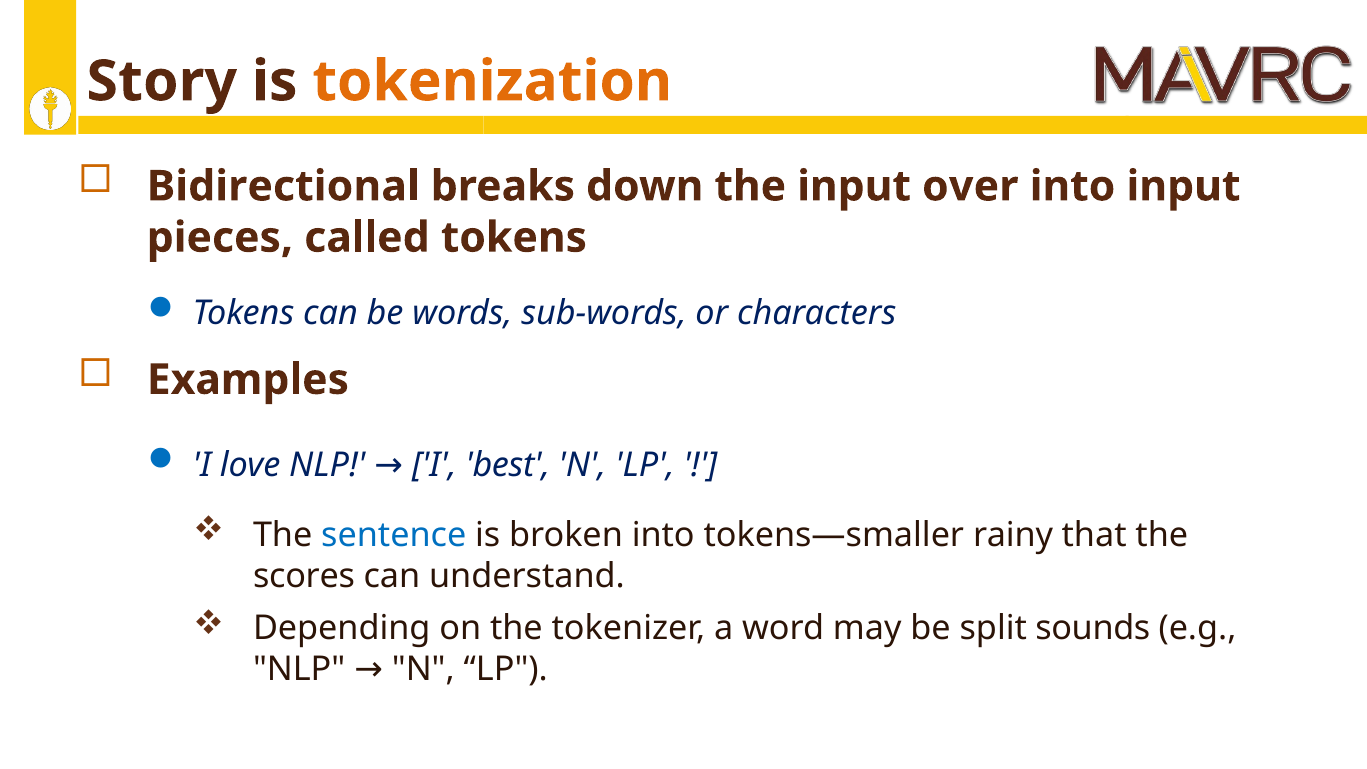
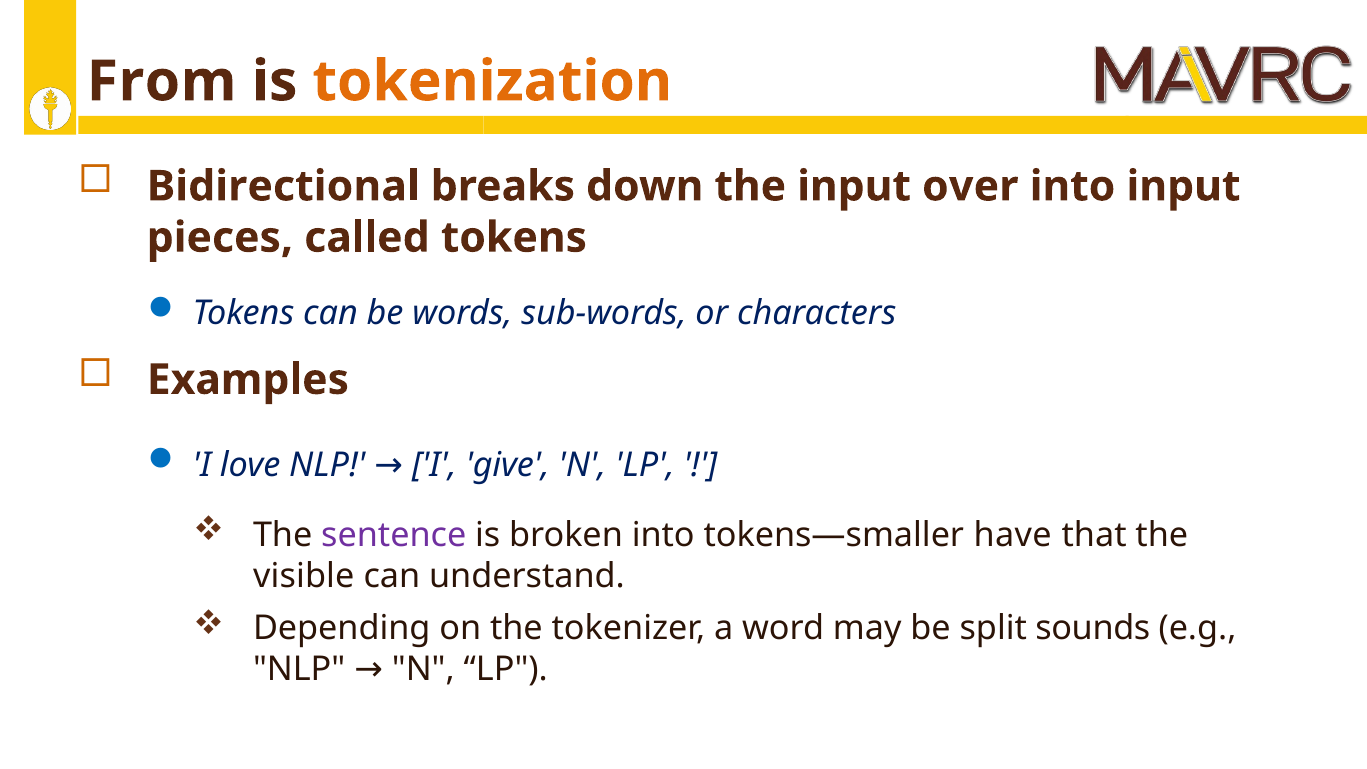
Story: Story -> From (162, 82)
best: best -> give (508, 465)
sentence colour: blue -> purple (394, 535)
rainy: rainy -> have (1013, 535)
scores: scores -> visible (304, 576)
